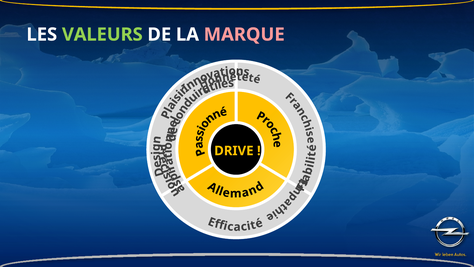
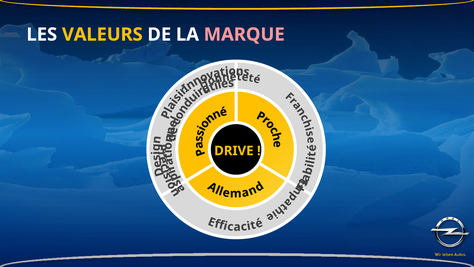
VALEURS colour: light green -> yellow (102, 34)
